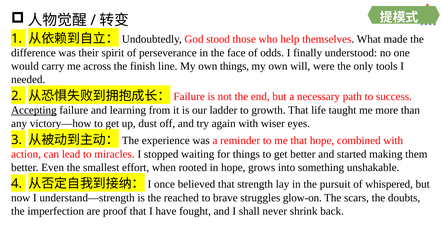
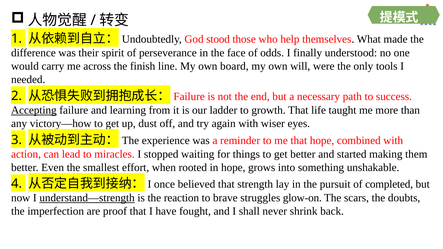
own things: things -> board (234, 66)
whispered: whispered -> completed (389, 184)
understand—strength underline: none -> present (87, 198)
reached: reached -> reaction (181, 198)
